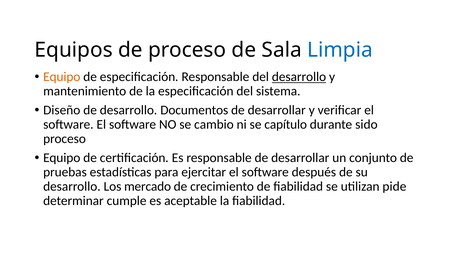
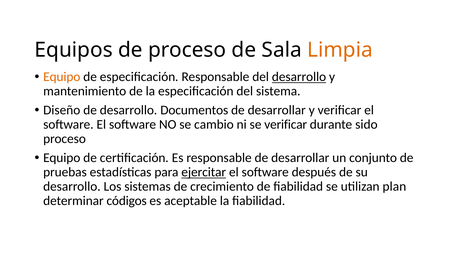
Limpia colour: blue -> orange (340, 50)
se capítulo: capítulo -> verificar (286, 125)
ejercitar underline: none -> present (204, 172)
mercado: mercado -> sistemas (148, 187)
pide: pide -> plan (394, 187)
cumple: cumple -> códigos (127, 201)
